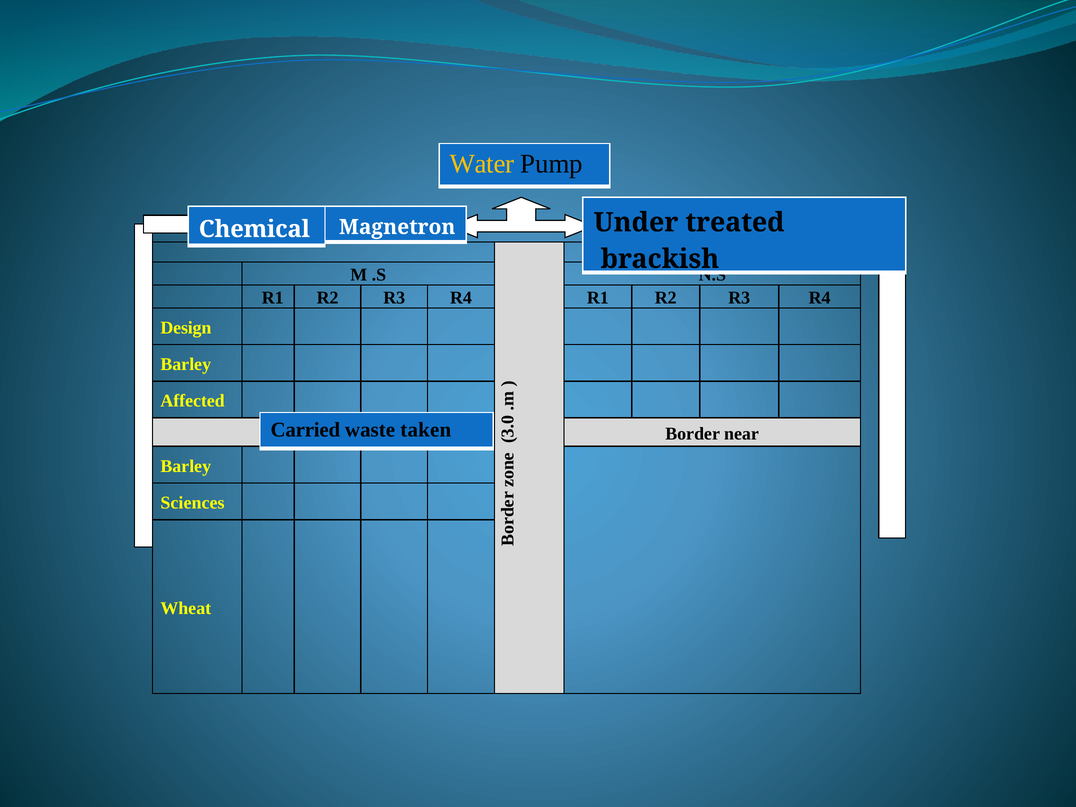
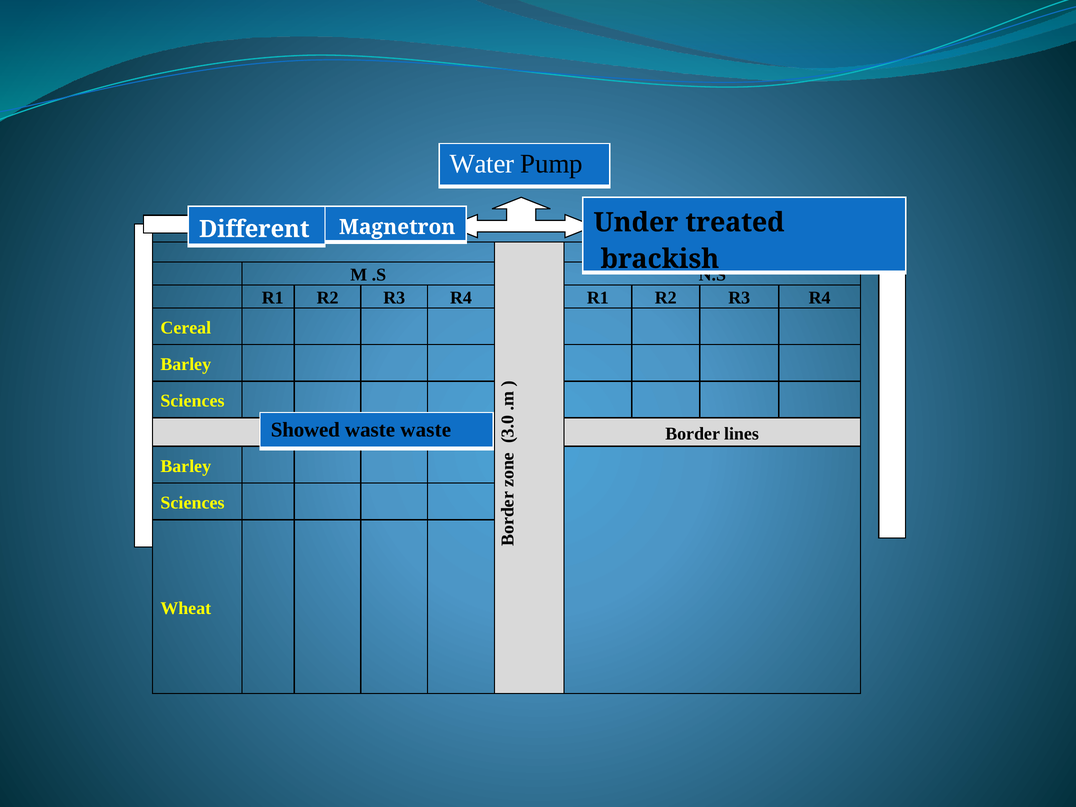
Water colour: yellow -> white (482, 164)
Chemical: Chemical -> Different (254, 229)
Design: Design -> Cereal (186, 328)
Affected: Affected -> Sciences (192, 401)
Carried: Carried -> Showed (305, 430)
waste taken: taken -> waste (426, 430)
near: near -> lines (741, 434)
